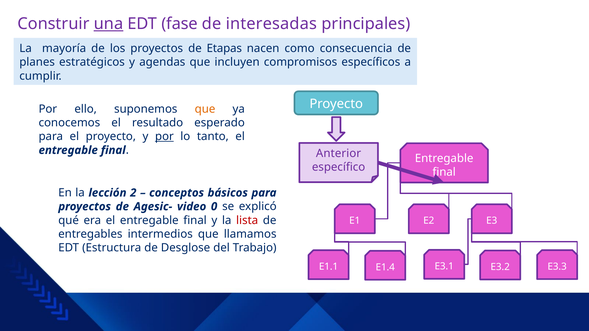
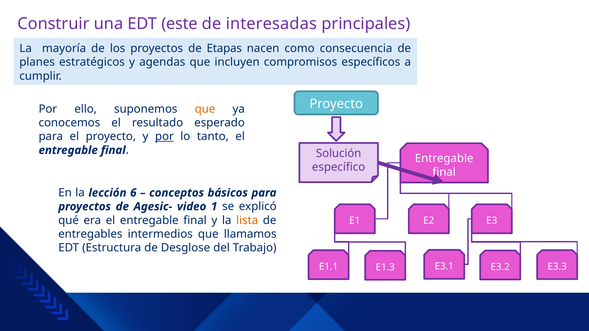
una underline: present -> none (108, 24)
fase: fase -> este (180, 24)
Anterior: Anterior -> Solución (339, 153)
2: 2 -> 6 (133, 193)
0: 0 -> 1 (214, 207)
lista colour: red -> orange (247, 220)
E1.4: E1.4 -> E1.3 (385, 267)
